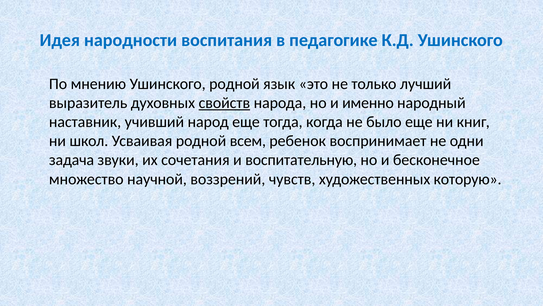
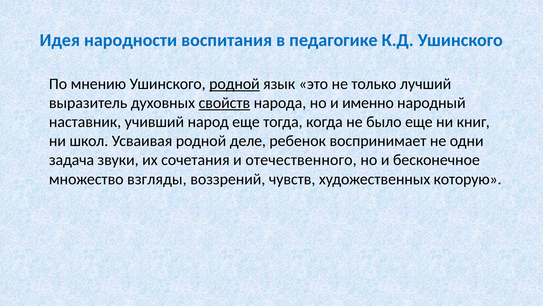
родной underline: none -> present (234, 84)
всем: всем -> деле (248, 141)
воспитательную: воспитательную -> отечественного (301, 160)
научной: научной -> взгляды (157, 179)
